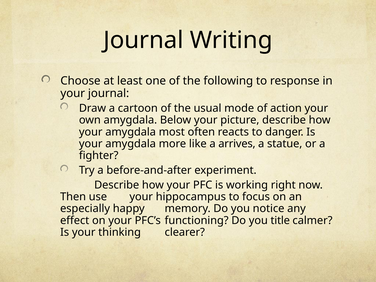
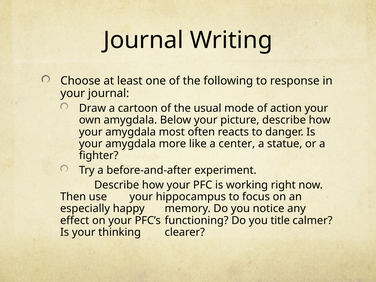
arrives: arrives -> center (237, 144)
